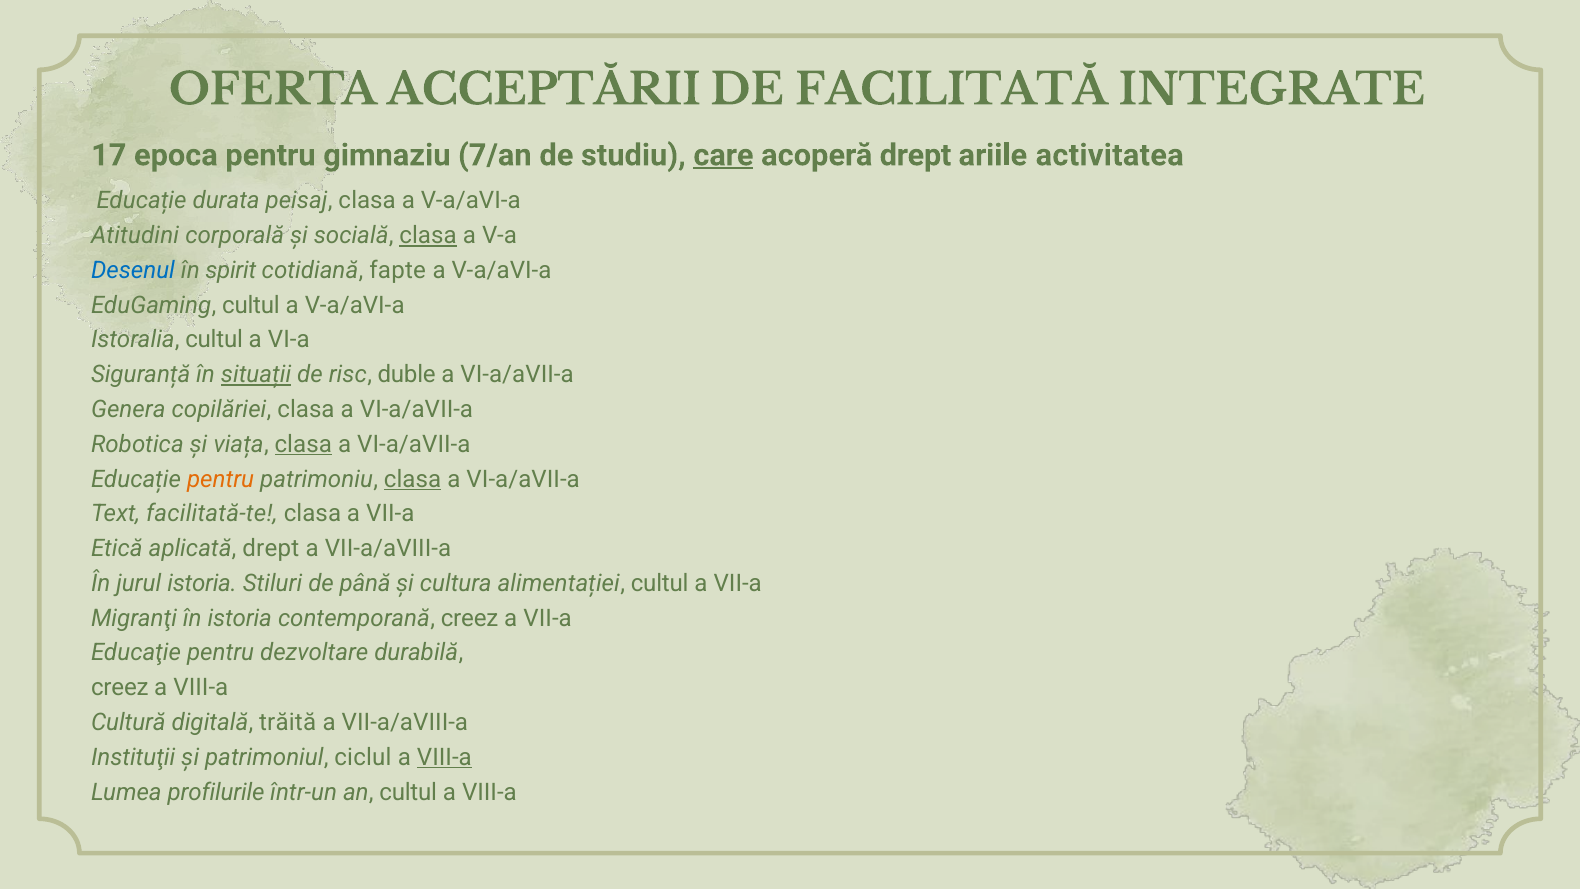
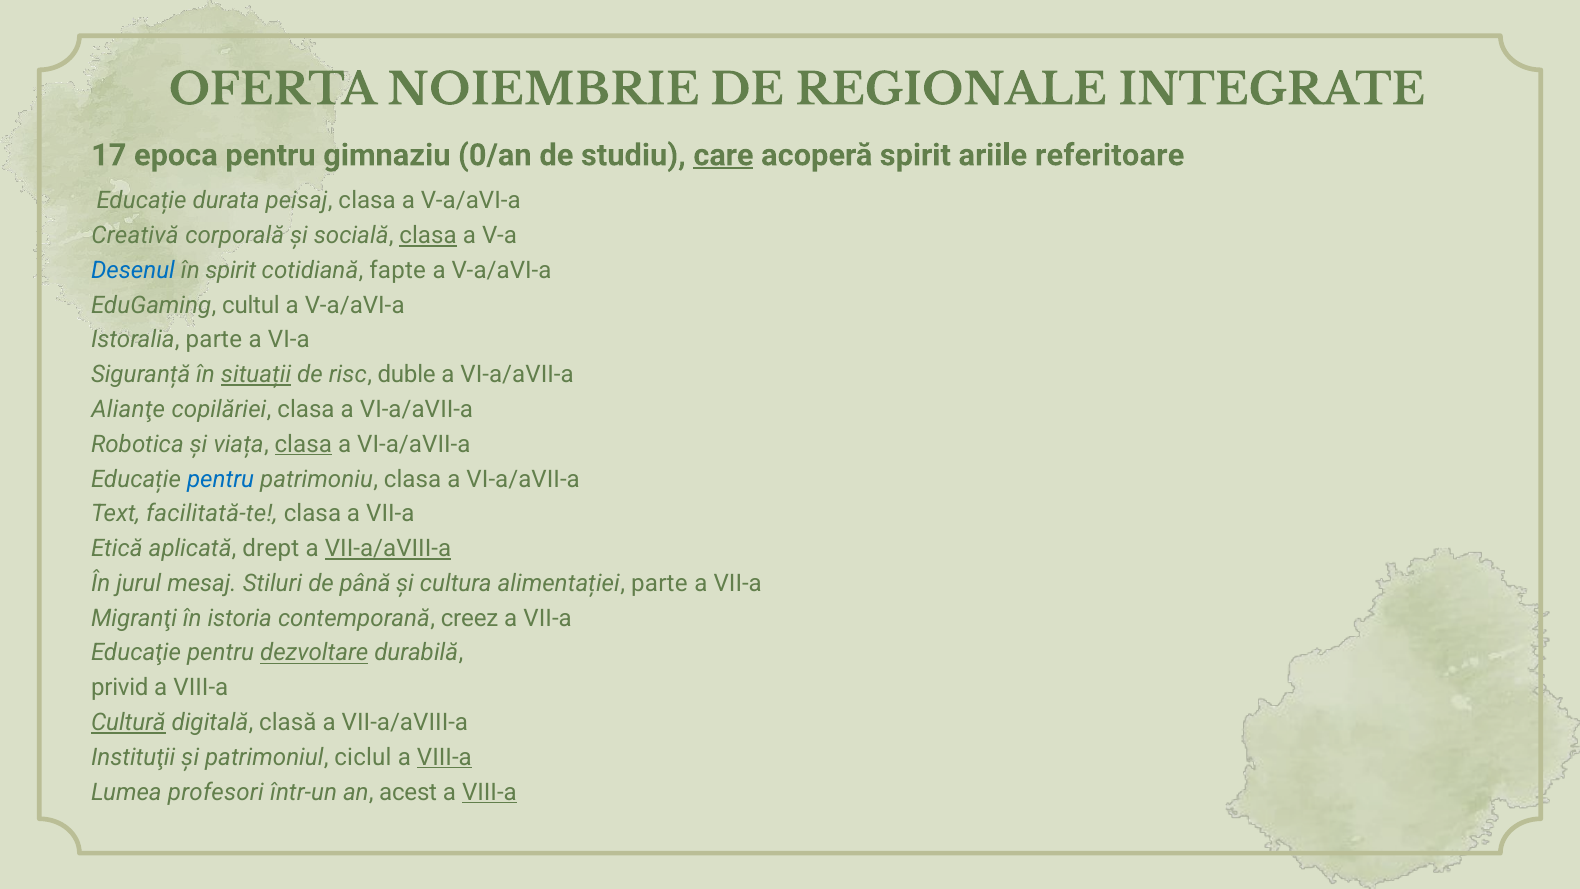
ACCEPTĂRII: ACCEPTĂRII -> NOIEMBRIE (543, 90)
FACILITATĂ: FACILITATĂ -> REGIONALE (951, 90)
7/an: 7/an -> 0/an (495, 155)
acoperă drept: drept -> spirit (915, 155)
activitatea: activitatea -> referitoare (1110, 155)
Atitudini: Atitudini -> Creativă (135, 236)
Istoralia cultul: cultul -> parte (214, 340)
Genera: Genera -> Alianţe (128, 409)
pentru colour: orange -> blue (221, 479)
clasa underline: present -> none (413, 479)
VII-a/aVIII-a underline: none -> present (388, 549)
jurul istoria: istoria -> mesaj (202, 583)
alimentației cultul: cultul -> parte (659, 583)
dezvoltare underline: none -> present (314, 653)
creez: creez -> privid (120, 688)
Cultură underline: none -> present (128, 722)
trăită: trăită -> clasă (288, 722)
profilurile: profilurile -> profesori (216, 792)
an cultul: cultul -> acest (408, 792)
VIII-a underline: none -> present (489, 792)
